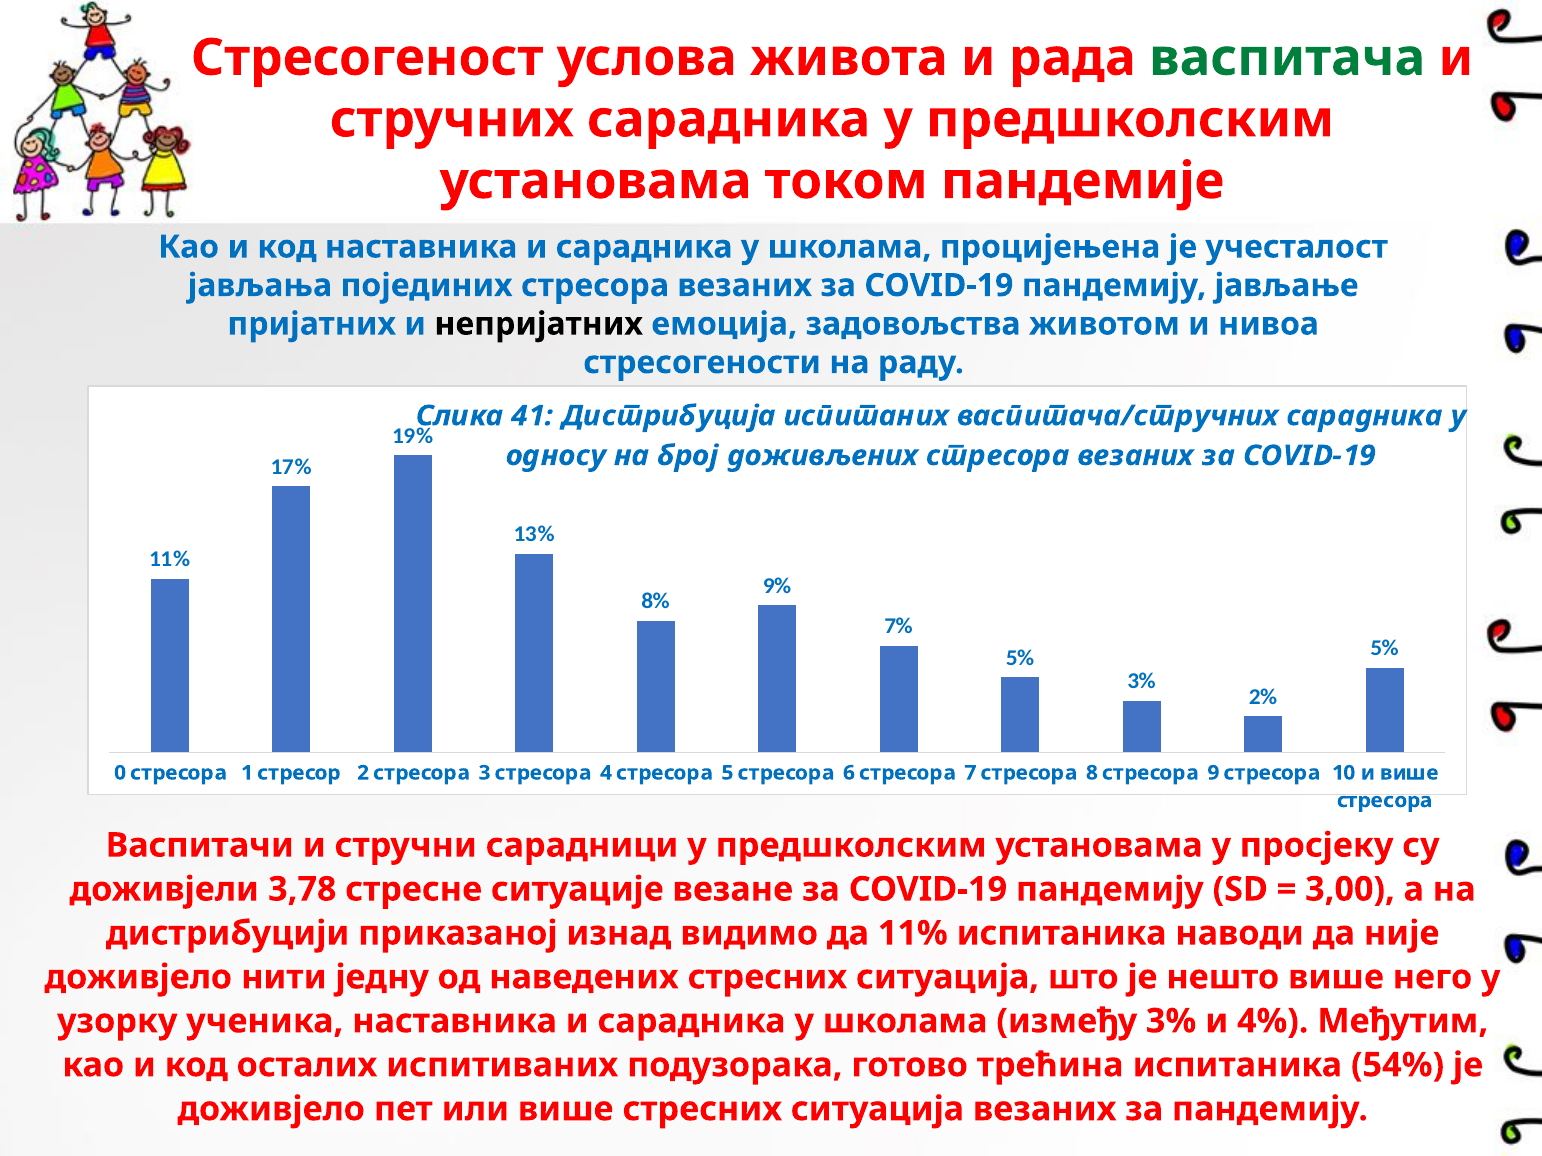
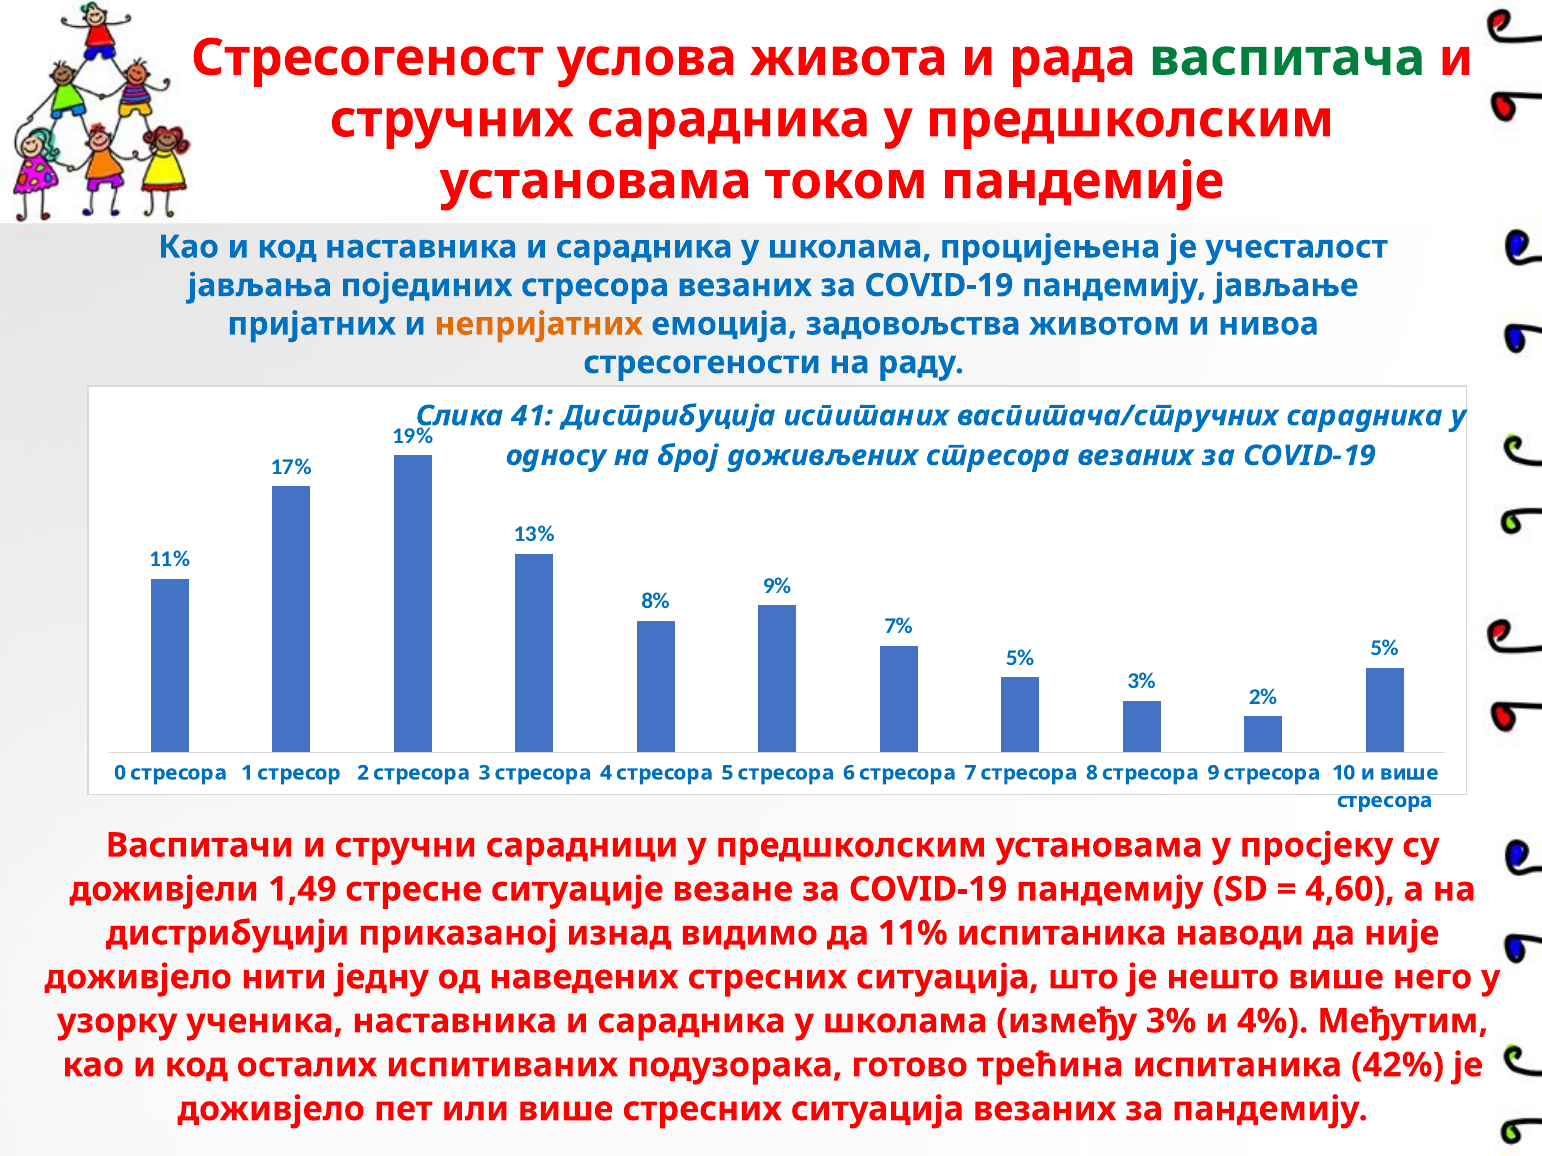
непријатних colour: black -> orange (539, 324)
3,78: 3,78 -> 1,49 (302, 890)
3,00: 3,00 -> 4,60 (1350, 890)
54%: 54% -> 42% (1398, 1065)
